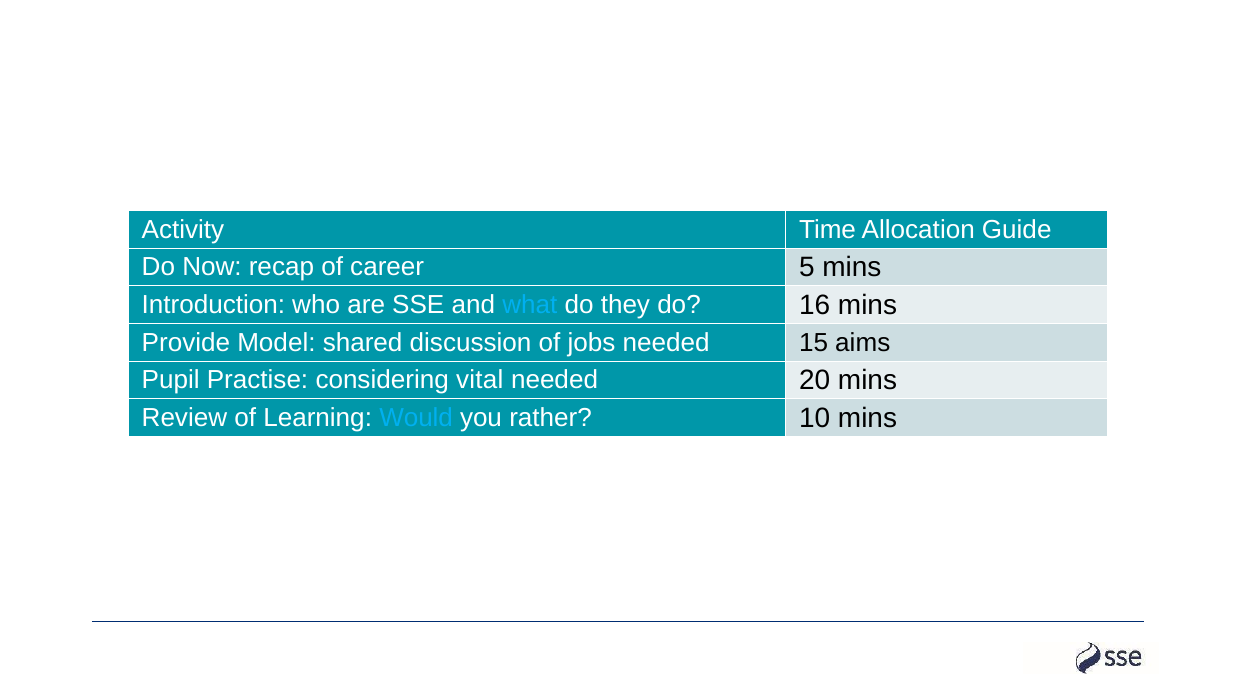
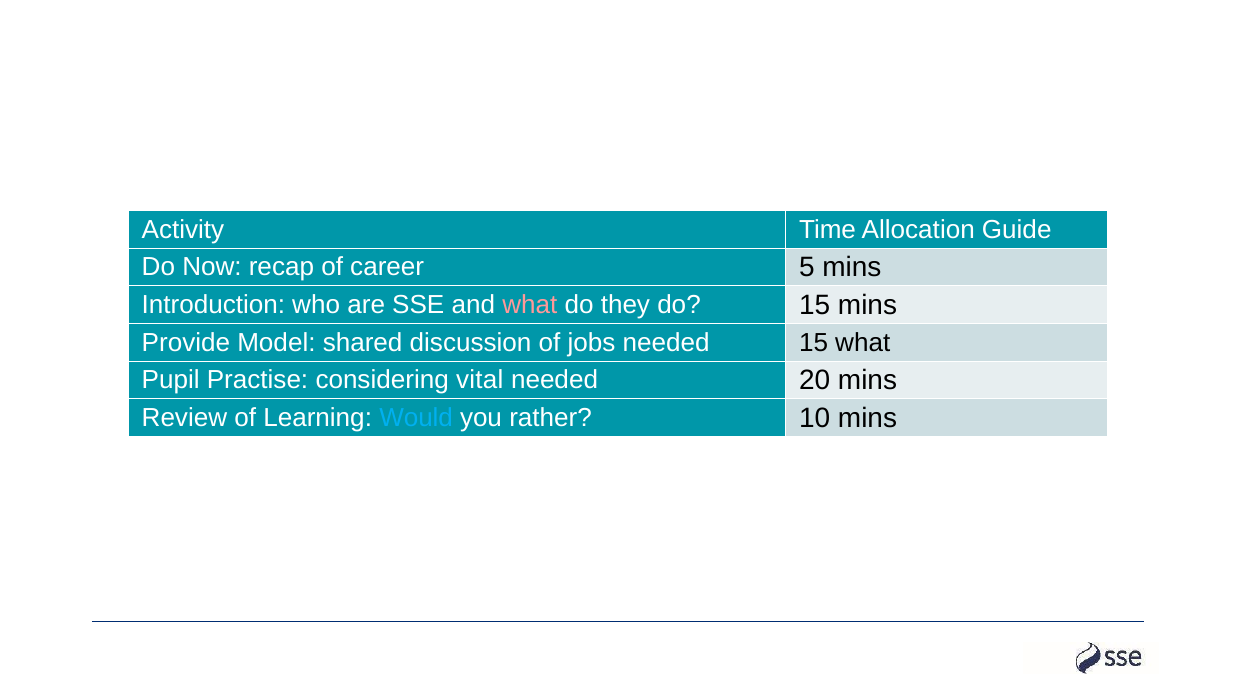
what colour: light blue -> pink (530, 305)
do 16: 16 -> 15 (815, 305)
15 aims: aims -> what (863, 343)
